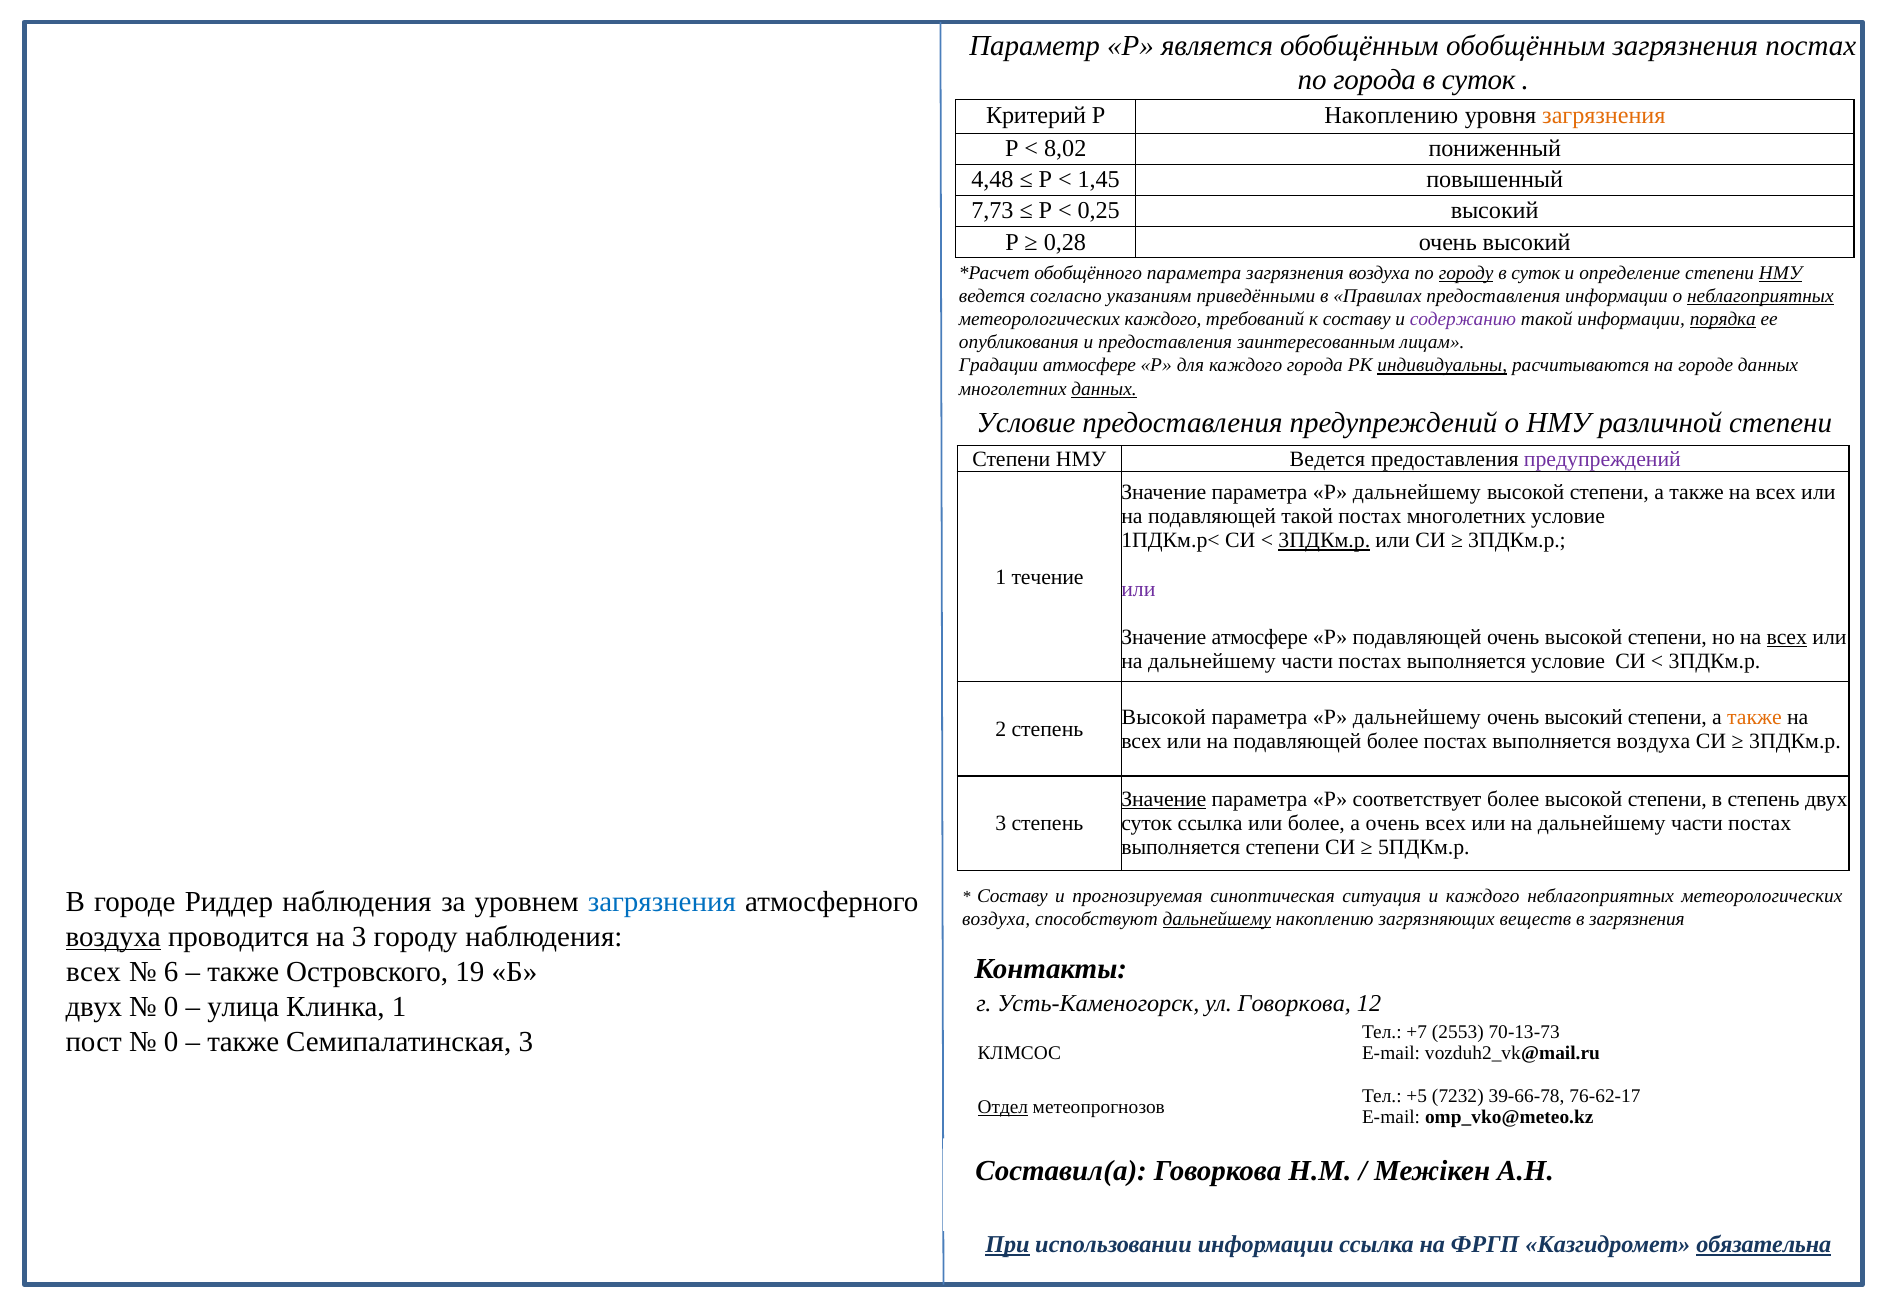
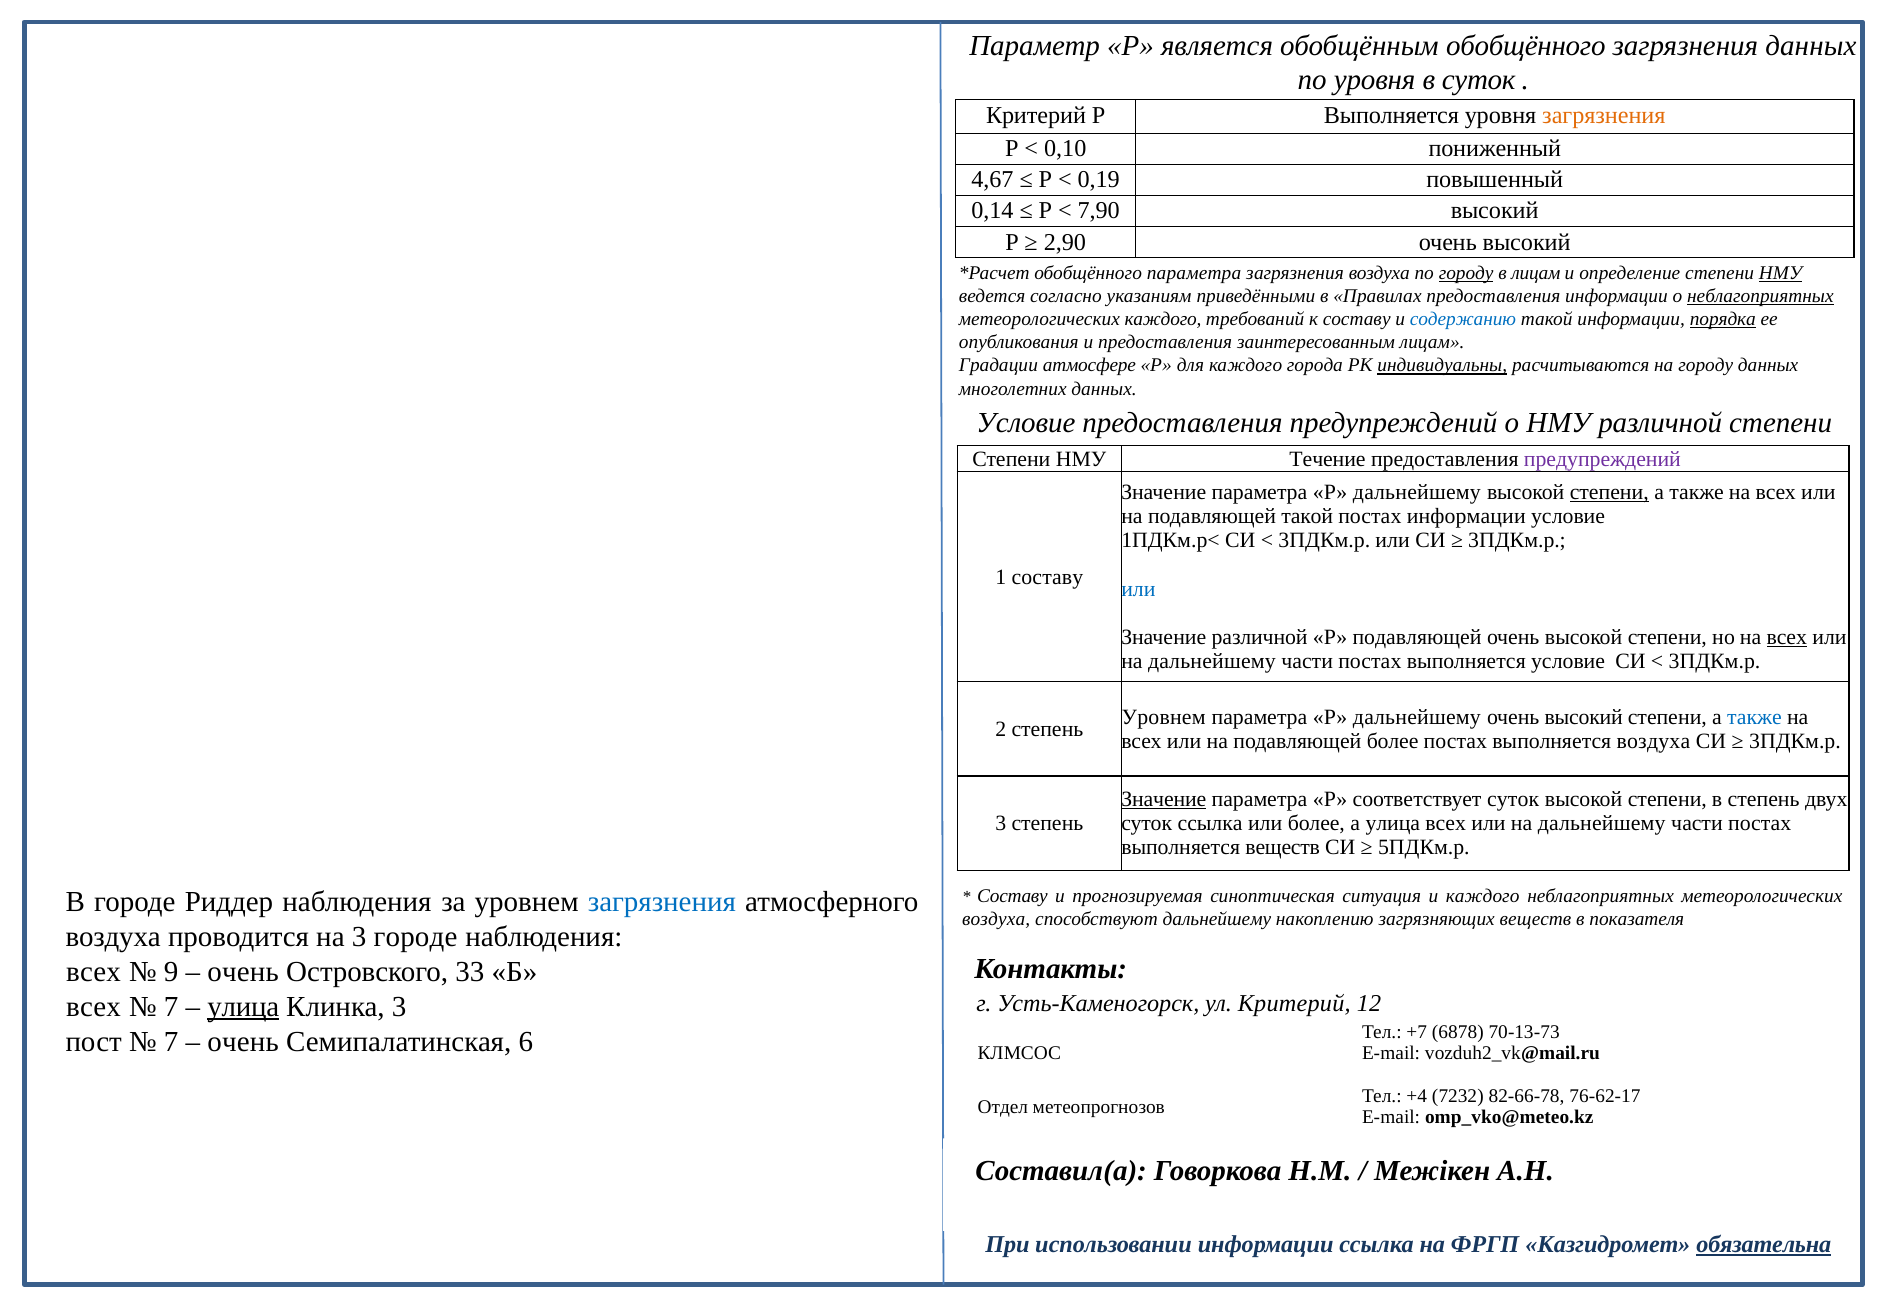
обобщённым обобщённым: обобщённым -> обобщённого (1526, 45)
загрязнения постах: постах -> данных (1811, 45)
по города: города -> уровня (1375, 80)
Р Накоплению: Накоплению -> Выполняется (1391, 115)
8,02: 8,02 -> 0,10 (1065, 149)
4,48: 4,48 -> 4,67 (992, 180)
1,45: 1,45 -> 0,19 (1099, 180)
7,73: 7,73 -> 0,14 (992, 211)
0,25: 0,25 -> 7,90 (1099, 211)
0,28: 0,28 -> 2,90 (1065, 242)
суток: суток -> лицам (1536, 273)
содержанию colour: purple -> blue (1463, 319)
на городе: городе -> городу (1706, 365)
данных underline: present -> none (1104, 389)
Ведется: Ведется -> Течение (1328, 459)
степени underline: none -> present (1609, 492)
постах многолетних: многолетних -> информации (1466, 516)
3ПДКм.р underline: present -> none (1324, 540)
1 течение: течение -> составу (1047, 577)
или colour: purple -> blue (1138, 589)
Значение атмосфере: атмосфере -> различной (1260, 637)
Высокой: Высокой -> Уровнем (1164, 717)
также colour: orange -> blue (1755, 717)
соответствует более: более -> суток (1513, 799)
а очень: очень -> улица (1393, 823)
выполняется степени: степени -> веществ (1283, 847)
дальнейшему underline: present -> none (1217, 919)
в загрязнения: загрязнения -> показателя (1637, 919)
воздуха underline: present -> none (113, 937)
3 городу: городу -> городе (415, 937)
6: 6 -> 9 (171, 971)
также: также -> очень (243, 971)
19: 19 -> 33 (470, 971)
ул Говоркова: Говоркова -> Критерий (1294, 1003)
двух: двух -> всех (94, 1006)
0: 0 -> 7 (171, 1006)
улица underline: none -> present (243, 1006)
Клинка 1: 1 -> 3 (399, 1006)
2553: 2553 -> 6878 (1458, 1032)
0: 0 -> 7 (171, 1041)
также: также -> очень (243, 1041)
Семипалатинская 3: 3 -> 6 (526, 1041)
+5: +5 -> +4 (1417, 1095)
39-66-78: 39-66-78 -> 82-66-78 (1527, 1095)
Отдел underline: present -> none (1003, 1106)
При underline: present -> none (1007, 1244)
